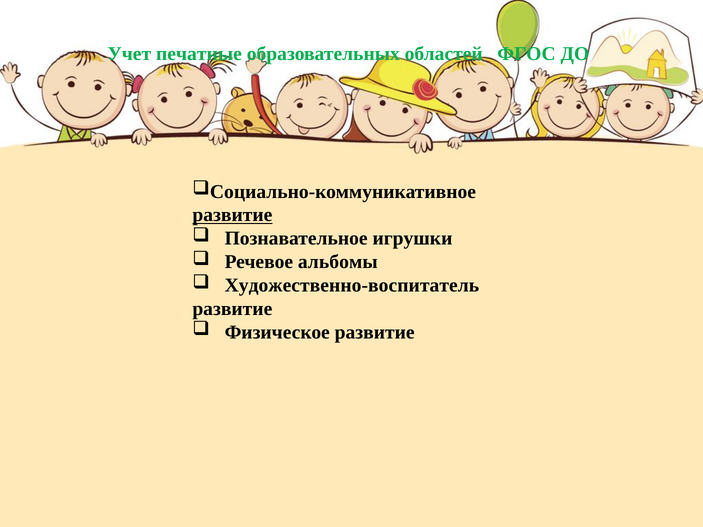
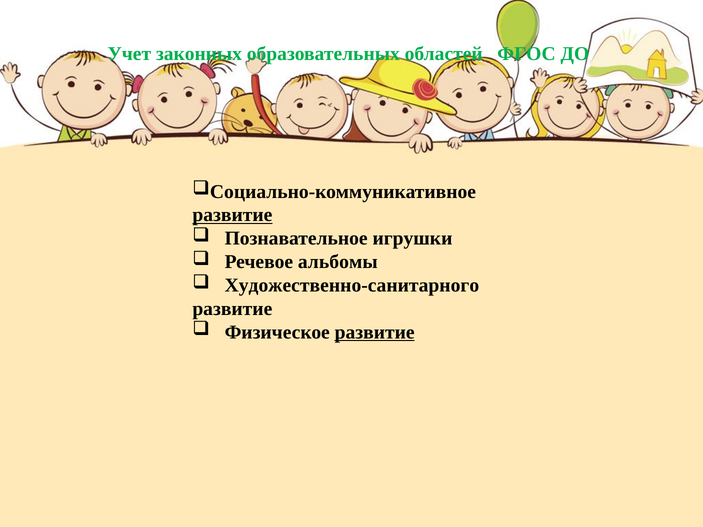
печатные: печатные -> законных (199, 54)
Художественно-воспитатель: Художественно-воспитатель -> Художественно-санитарного (352, 285)
развитие underline: none -> present (375, 332)
